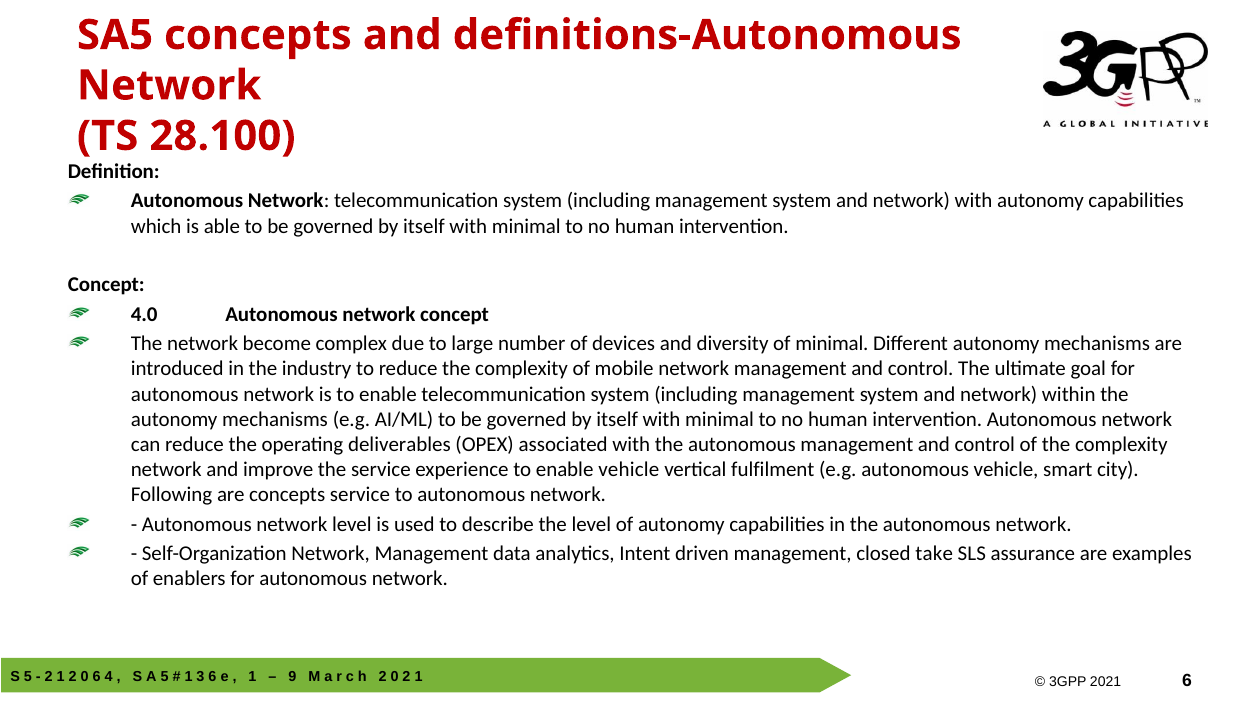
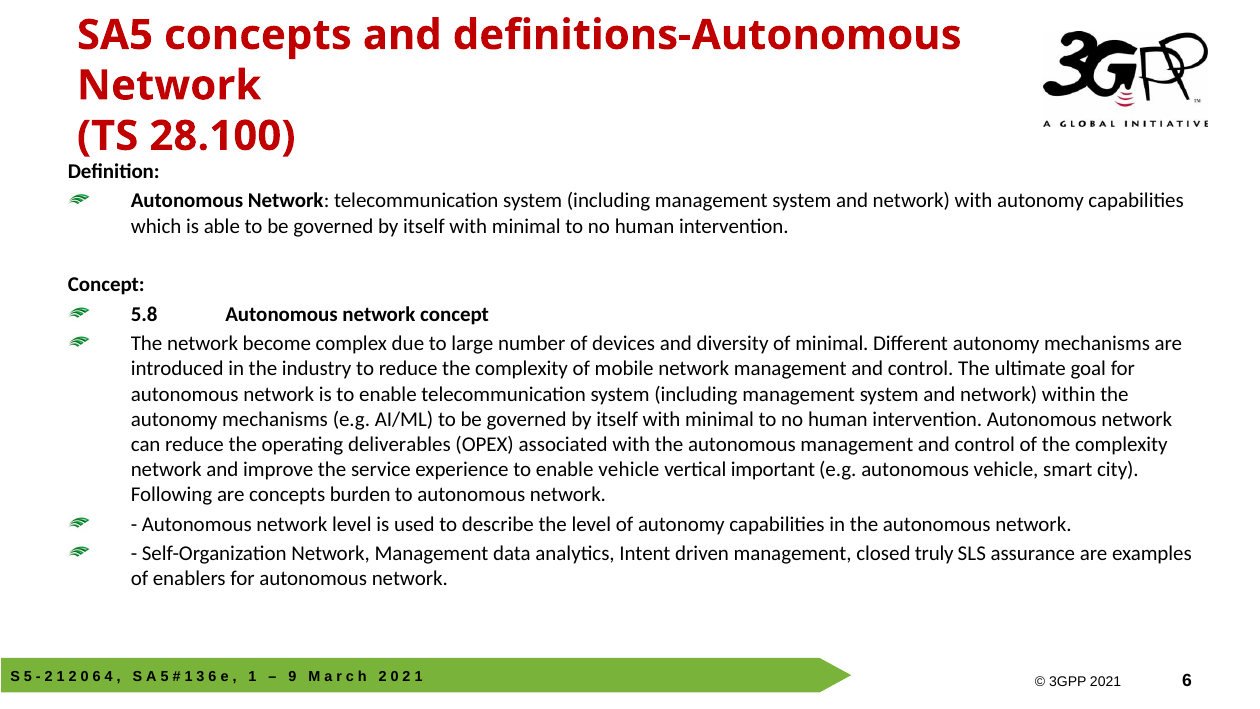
4.0: 4.0 -> 5.8 (144, 314)
fulfilment: fulfilment -> important (773, 470)
concepts service: service -> burden (360, 495)
take: take -> truly (934, 554)
